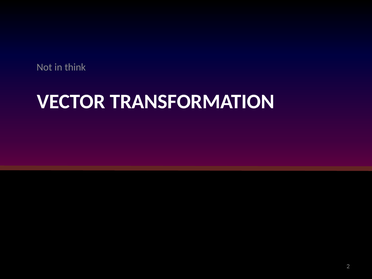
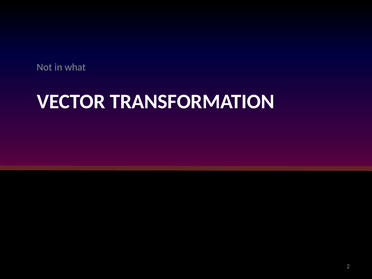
think: think -> what (75, 67)
